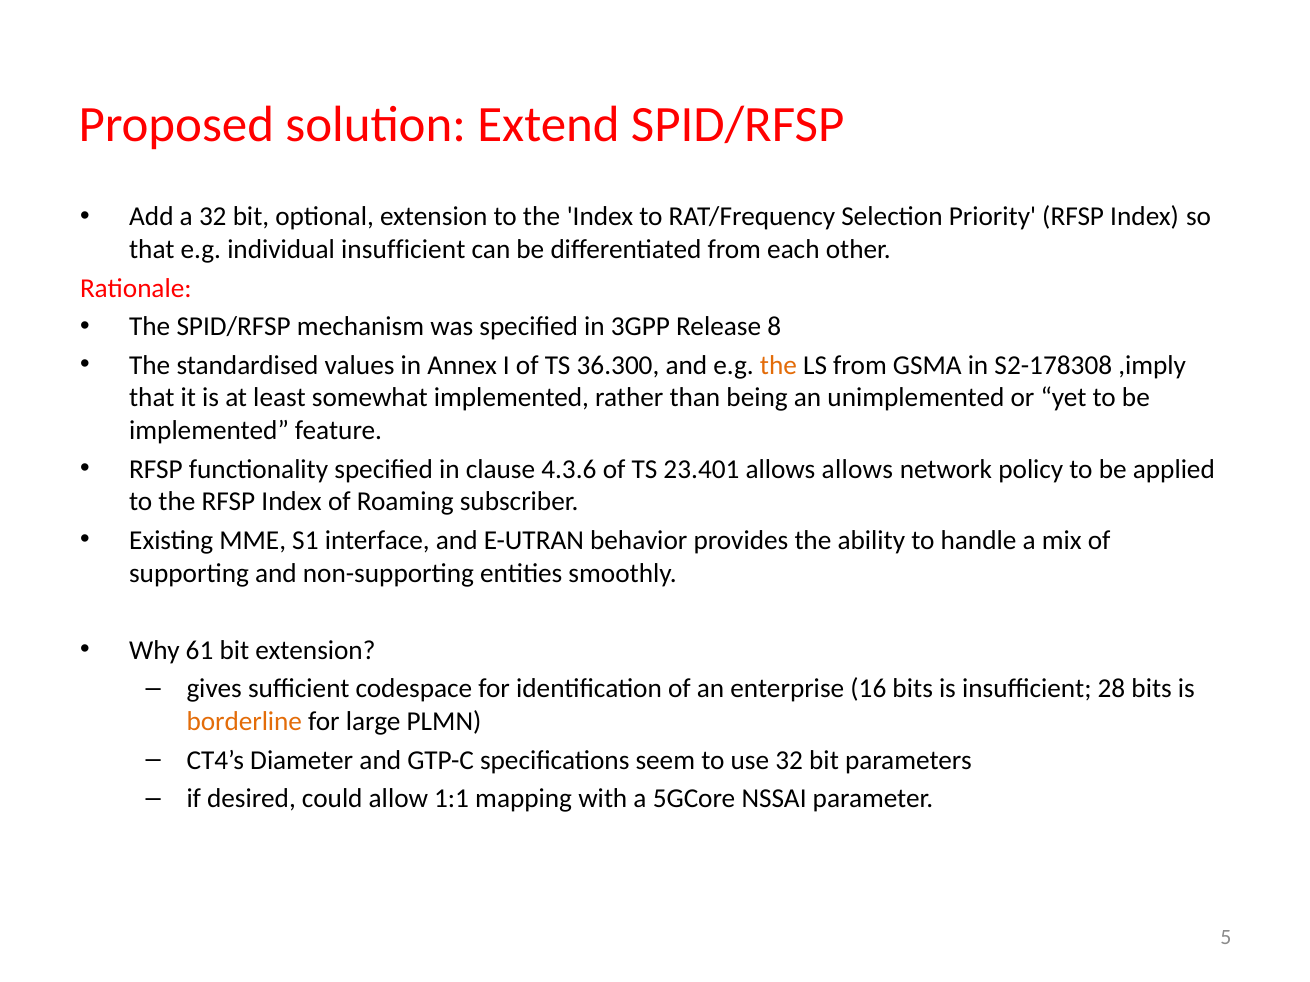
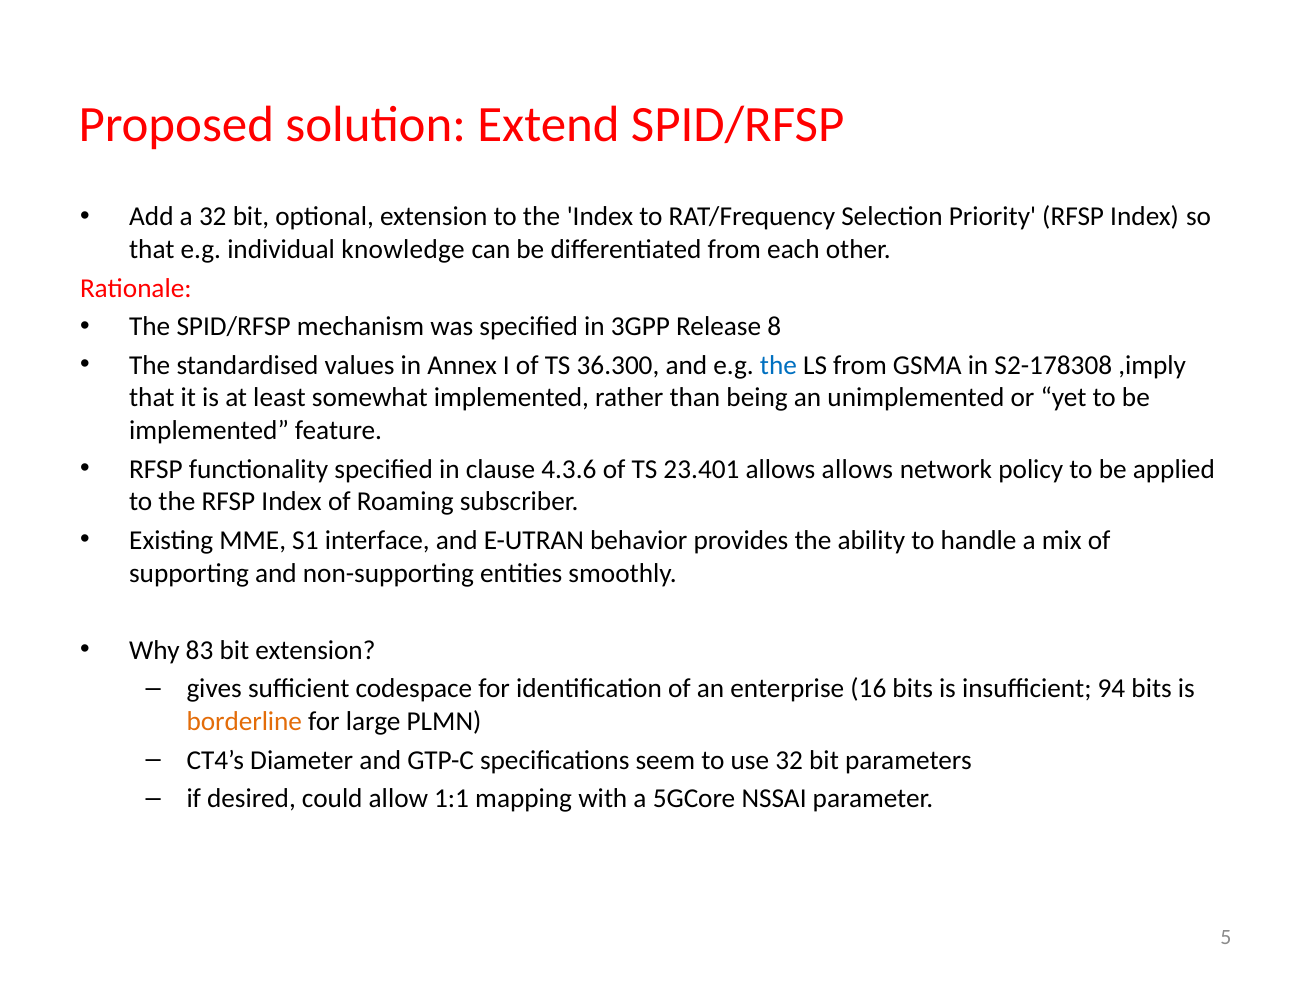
individual insufficient: insufficient -> knowledge (403, 250)
the colour: orange -> blue (778, 365)
61: 61 -> 83 (200, 651)
28: 28 -> 94 (1111, 689)
